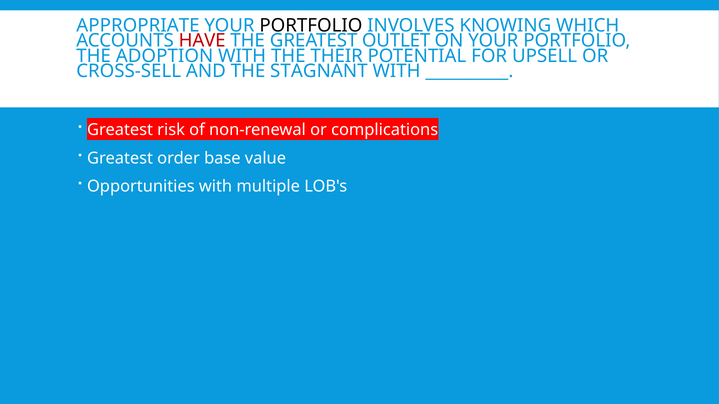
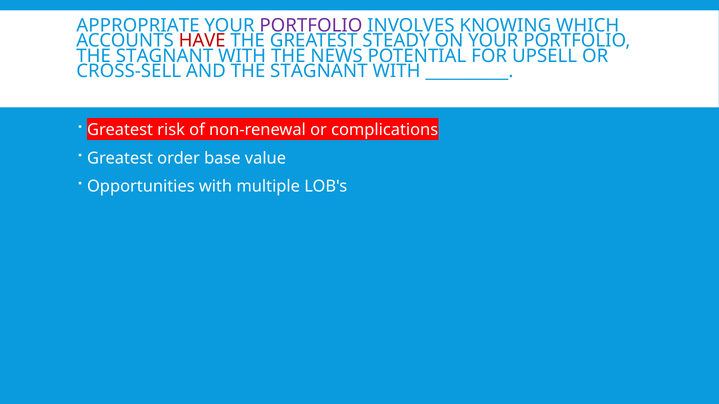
PORTFOLIO colour: black -> purple (311, 26)
OUTLET: OUTLET -> STEADY (396, 41)
ADOPTION: ADOPTION -> STAGNANT (165, 56)
THEIR: THEIR -> NEWS (337, 56)
